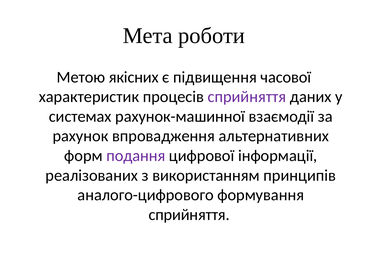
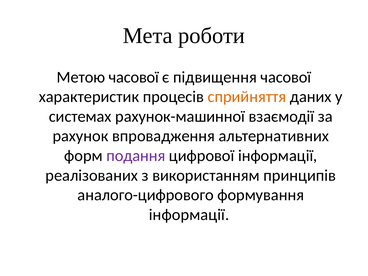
Метою якісних: якісних -> часової (134, 77)
сприйняття colour: purple -> orange (247, 97)
сприйняття: сприйняття -> інформації (189, 215)
